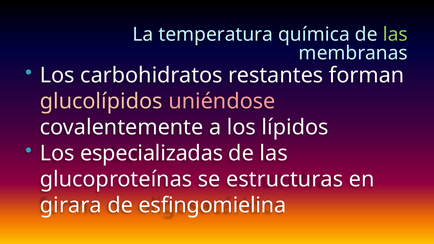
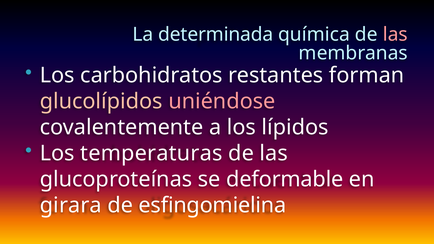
temperatura: temperatura -> determinada (216, 35)
las colour: light green -> pink (395, 35)
especializadas: especializadas -> temperaturas (151, 153)
estructuras: estructuras -> deformable (285, 179)
